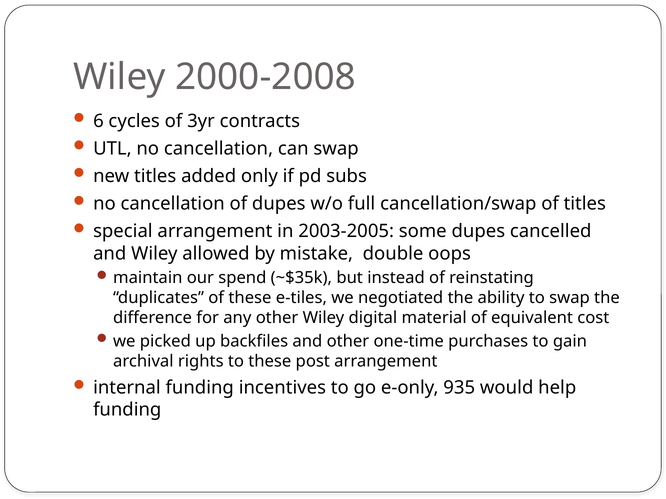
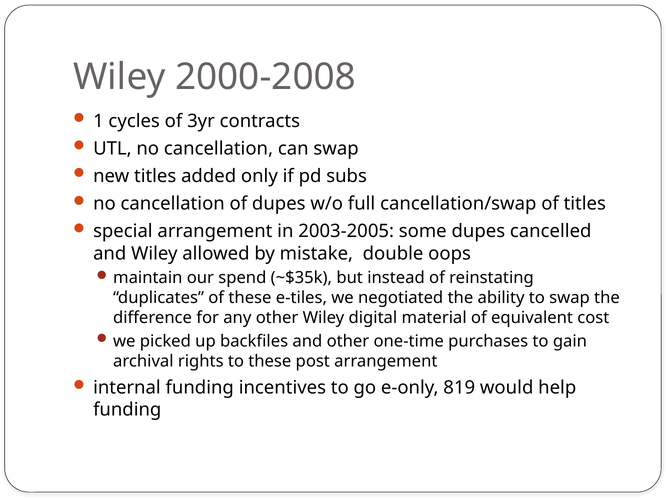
6: 6 -> 1 (98, 121)
935: 935 -> 819 (459, 388)
